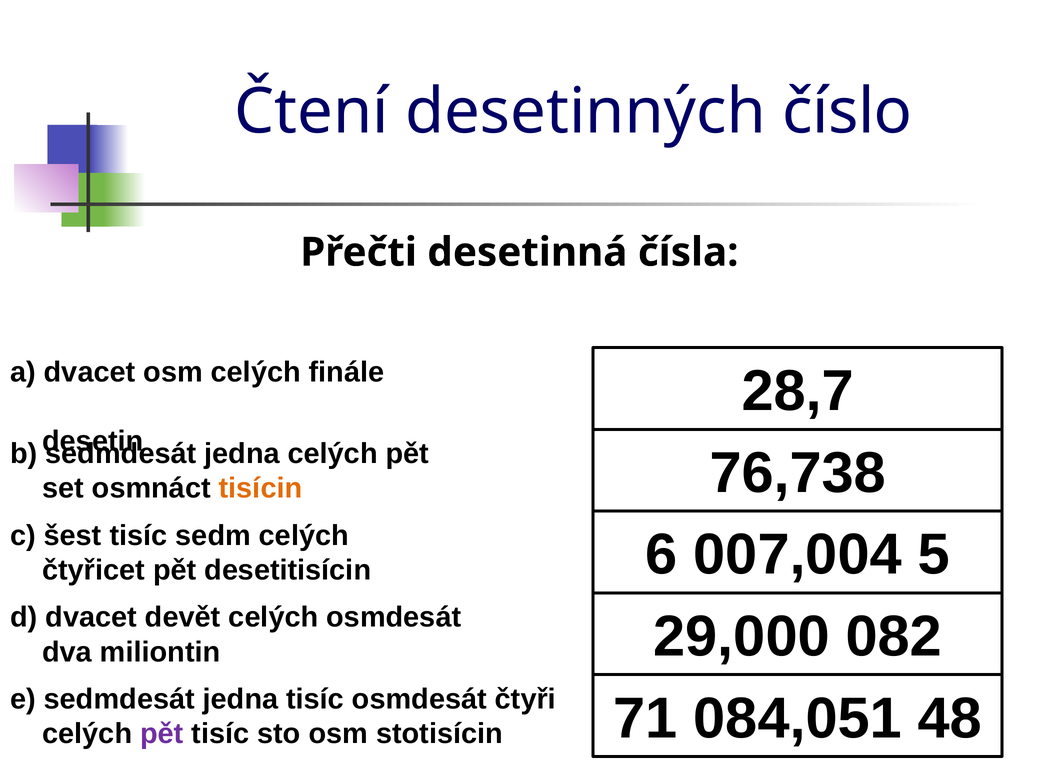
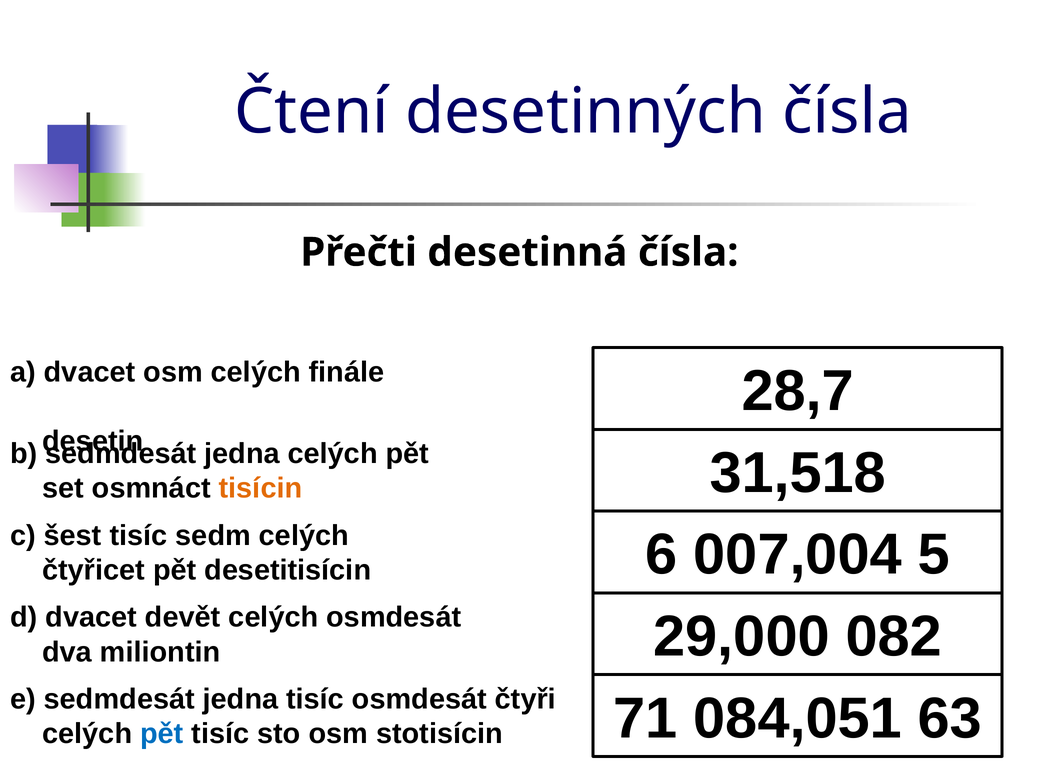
desetinných číslo: číslo -> čísla (847, 112)
76,738: 76,738 -> 31,518 (798, 473)
48: 48 -> 63 (950, 719)
pět colour: purple -> blue (162, 734)
